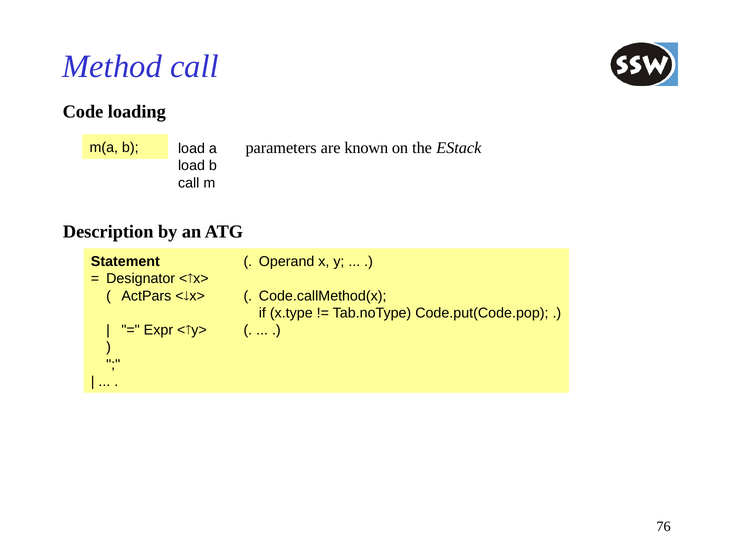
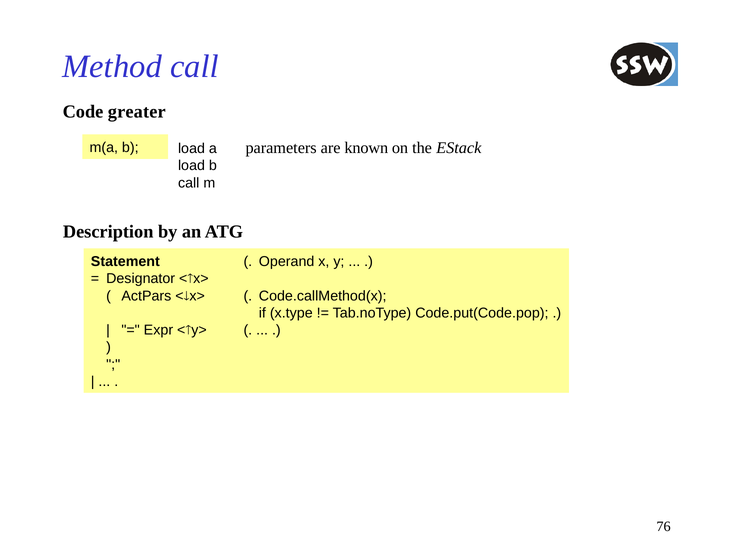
loading: loading -> greater (137, 112)
